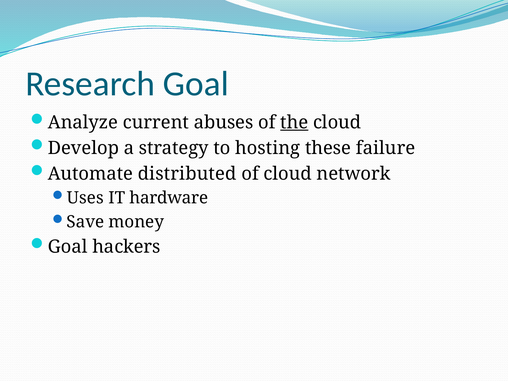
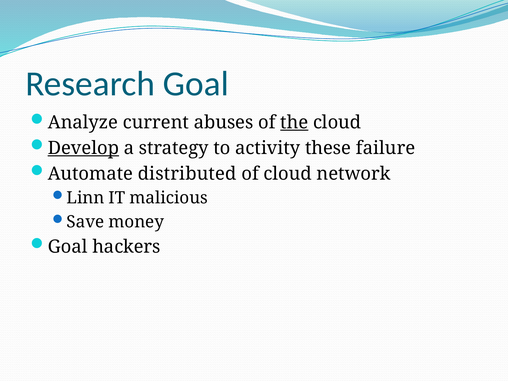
Develop underline: none -> present (83, 148)
hosting: hosting -> activity (268, 148)
Uses: Uses -> Linn (85, 198)
hardware: hardware -> malicious (169, 198)
